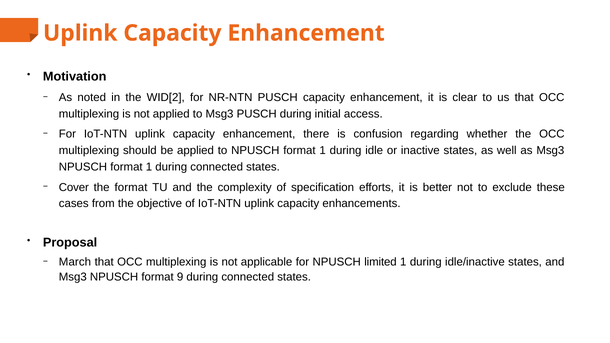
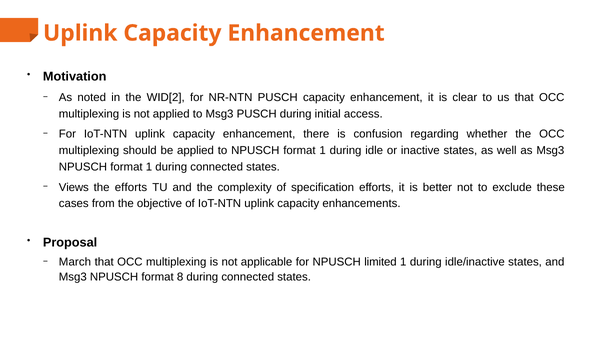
Cover: Cover -> Views (74, 187)
the format: format -> efforts (131, 187)
9: 9 -> 8 (180, 277)
